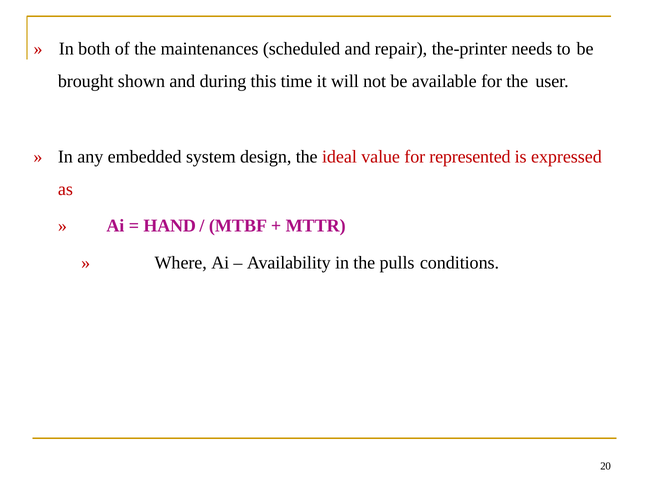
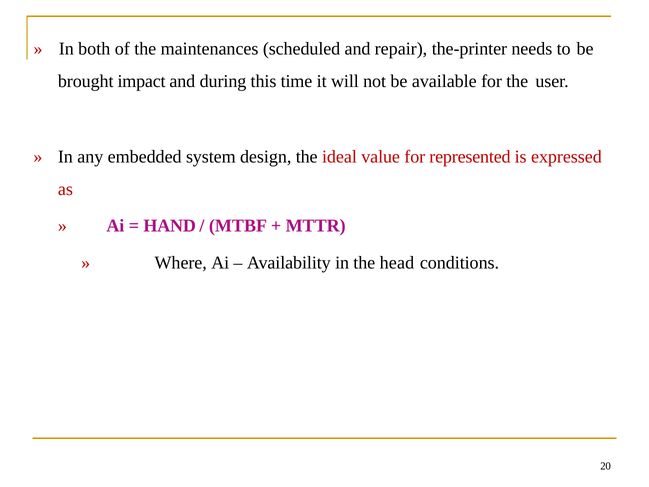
shown: shown -> impact (142, 81)
pulls: pulls -> head (397, 263)
